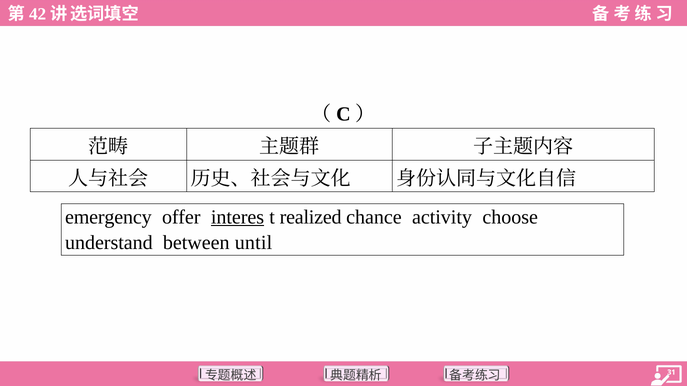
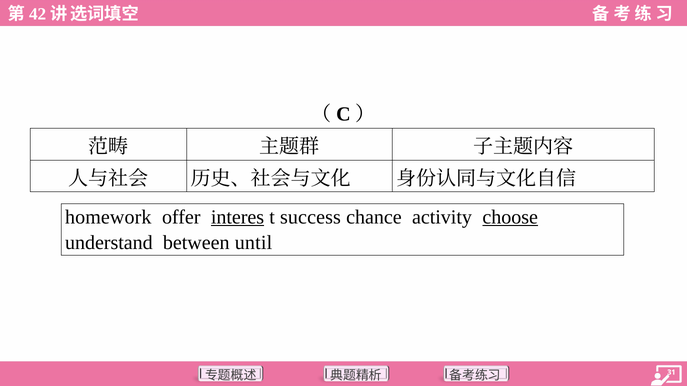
emergency: emergency -> homework (108, 217)
realized: realized -> success (310, 217)
choose underline: none -> present (510, 217)
